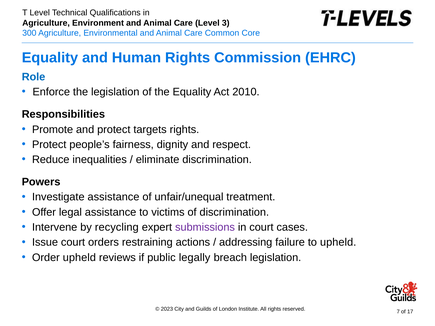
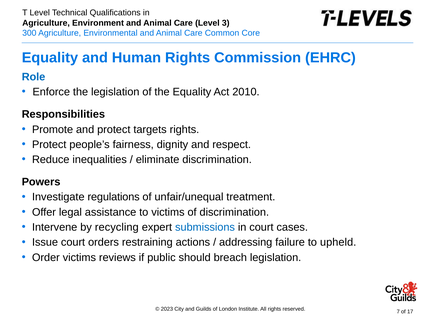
Investigate assistance: assistance -> regulations (114, 197)
submissions colour: purple -> blue (205, 227)
Order upheld: upheld -> victims (79, 258)
legally: legally -> should (195, 258)
